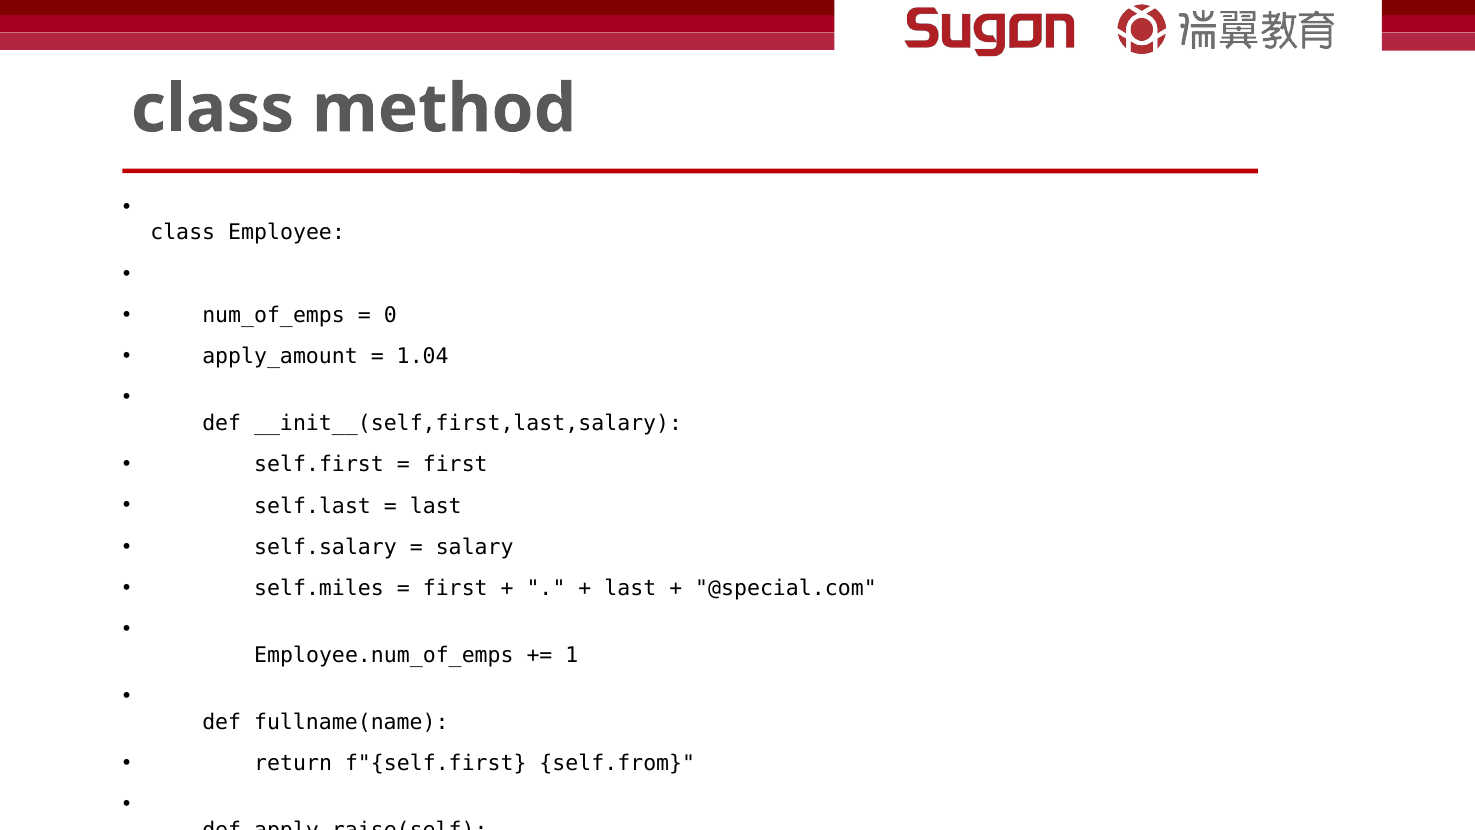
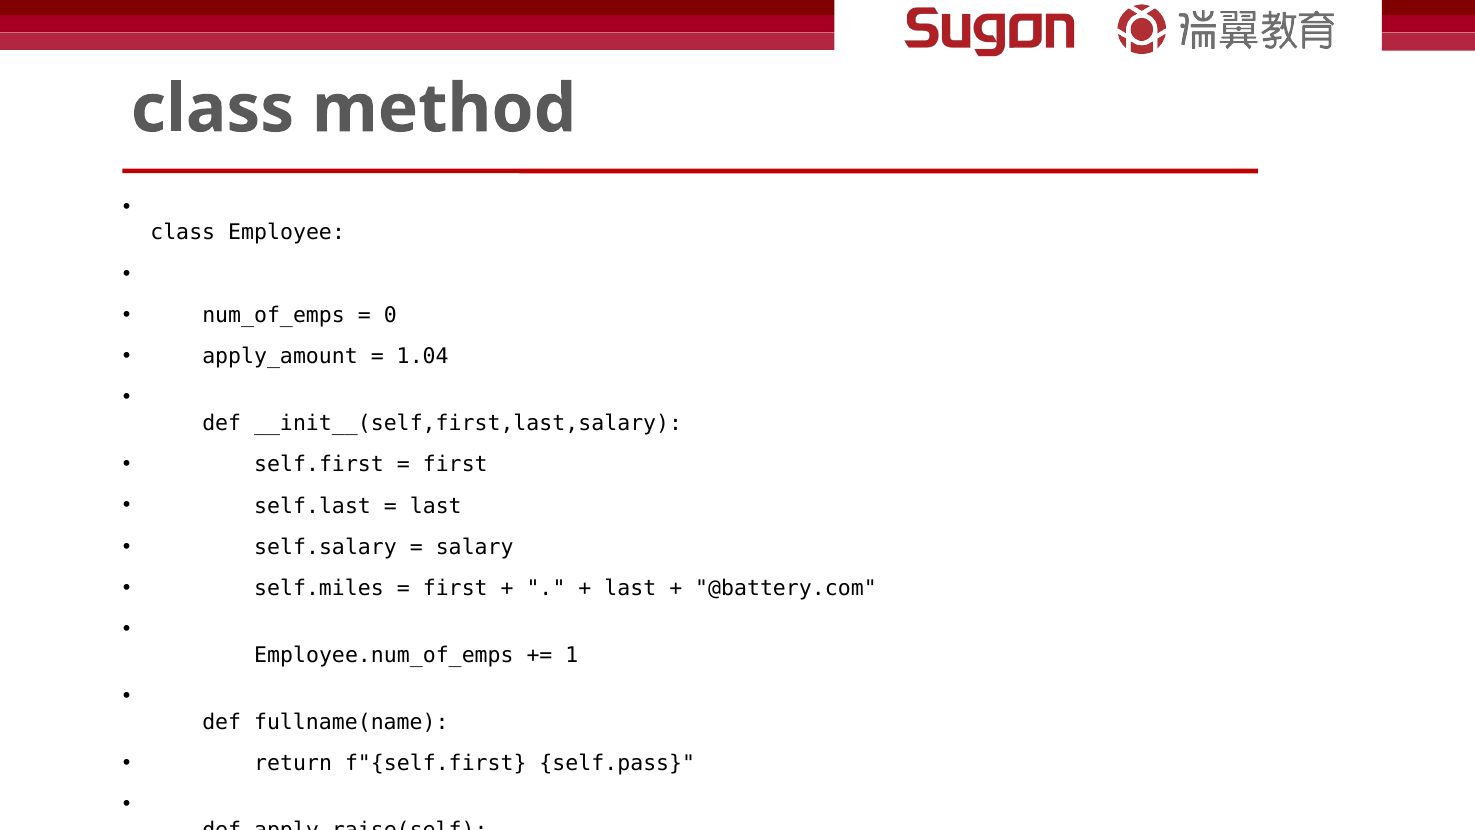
@special.com: @special.com -> @battery.com (786, 588)
self.from: self.from -> self.pass (617, 763)
